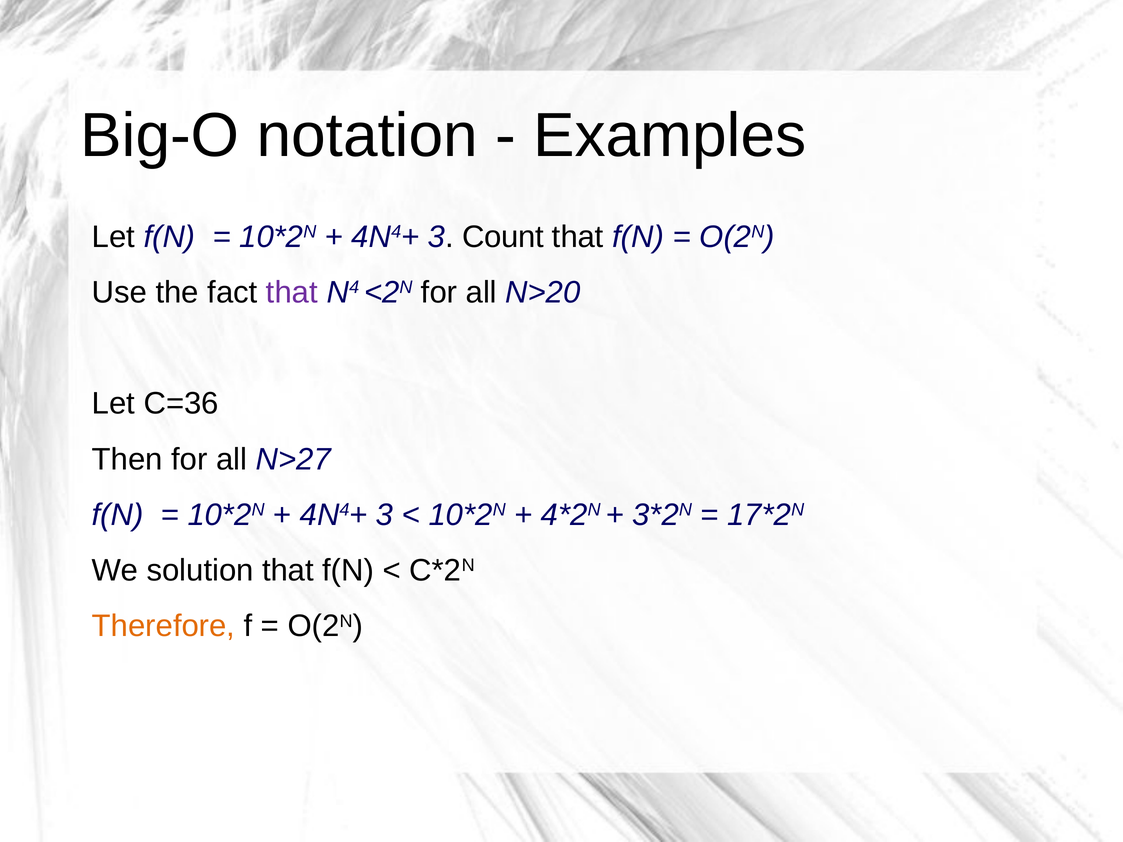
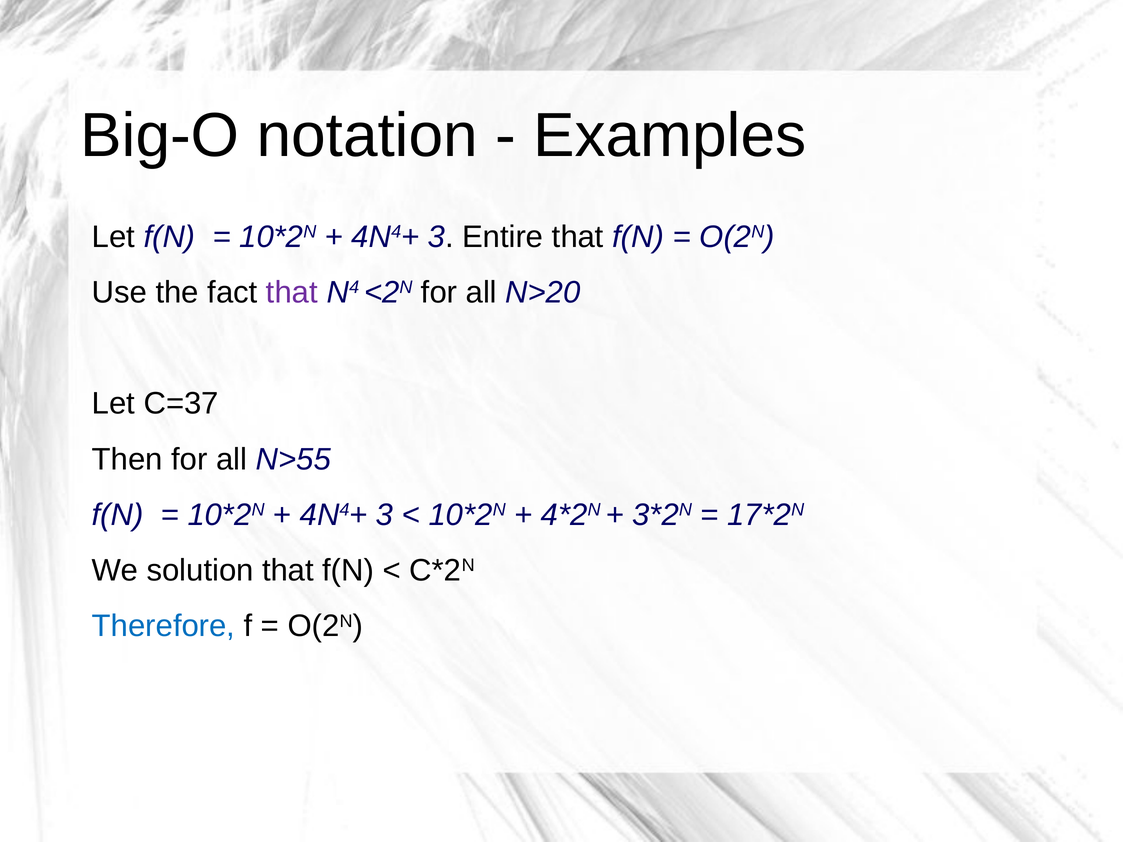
Count: Count -> Entire (503, 237)
C=36: C=36 -> C=37 (181, 404)
N>27: N>27 -> N>55 (293, 459)
Therefore colour: orange -> blue (164, 626)
